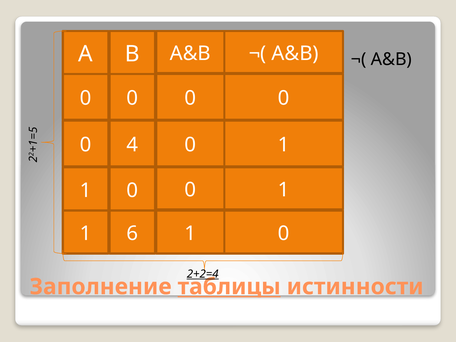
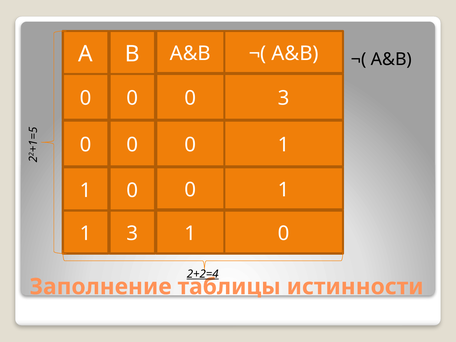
0: 0 -> 3 (284, 98)
4: 4 -> 0 (132, 145)
1 6: 6 -> 3 (132, 233)
таблицы underline: present -> none (229, 287)
